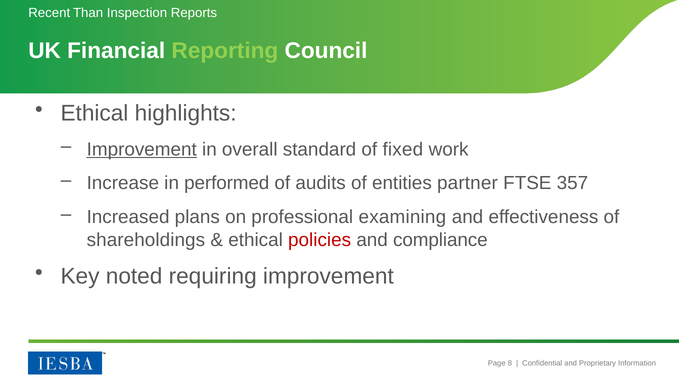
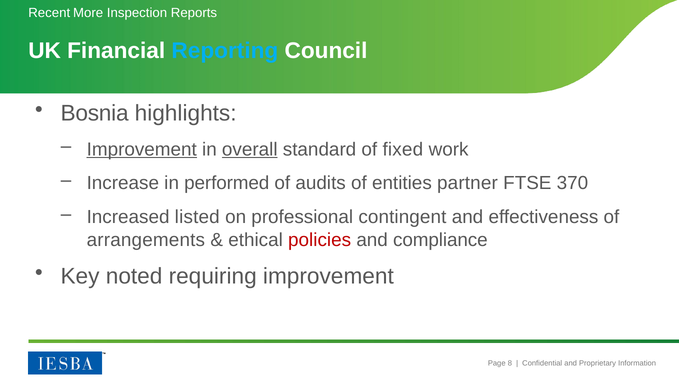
Than: Than -> More (88, 13)
Reporting colour: light green -> light blue (225, 51)
Ethical: Ethical -> Bosnia (95, 113)
overall underline: none -> present (250, 149)
357: 357 -> 370 (572, 183)
plans: plans -> listed (197, 217)
examining: examining -> contingent (402, 217)
shareholdings: shareholdings -> arrangements (146, 240)
